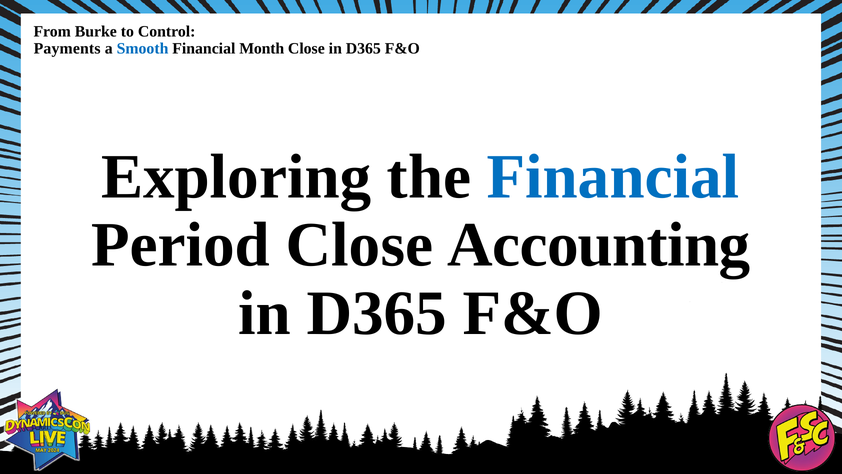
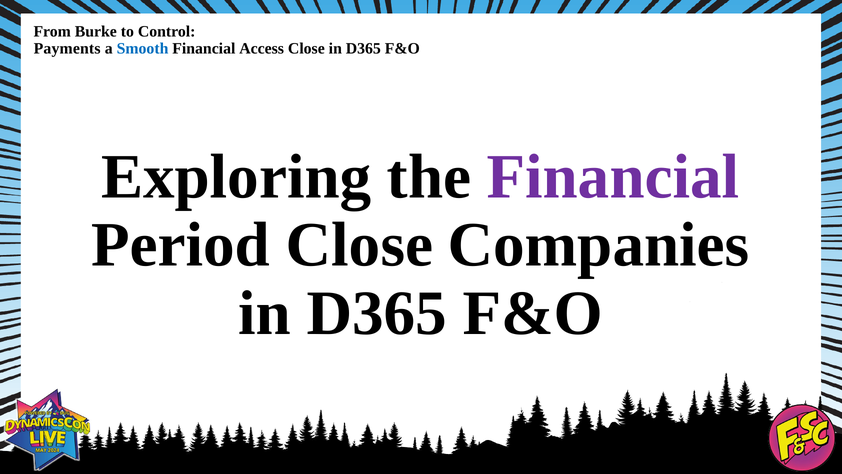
Month: Month -> Access (262, 48)
Financial colour: blue -> purple (613, 177)
Accounting: Accounting -> Companies (598, 245)
